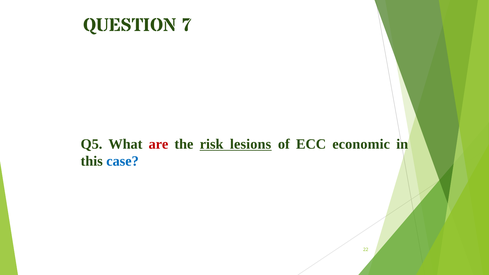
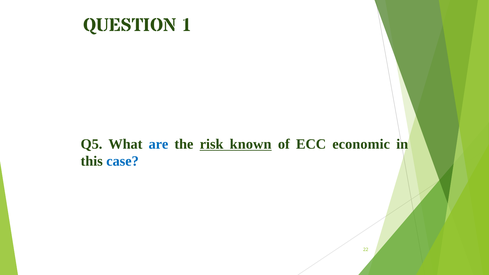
7: 7 -> 1 (187, 25)
are colour: red -> blue (158, 144)
lesions: lesions -> known (251, 144)
